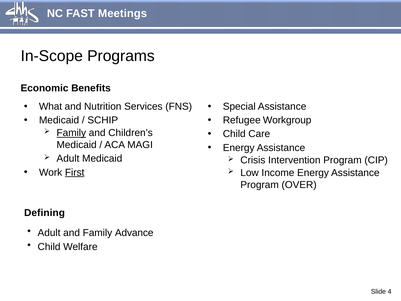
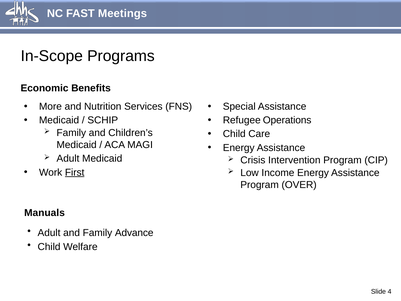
What: What -> More (50, 107)
Workgroup: Workgroup -> Operations (287, 120)
Family underline: present -> none (71, 133)
Defining: Defining -> Manuals (45, 213)
